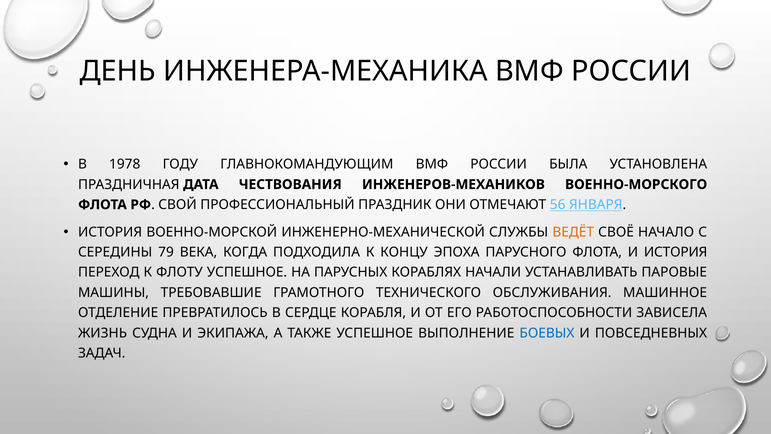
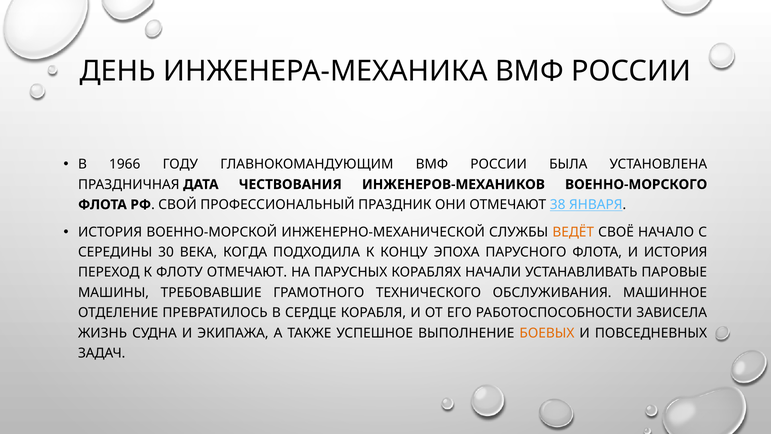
1978: 1978 -> 1966 (125, 164)
56: 56 -> 38 (558, 205)
79: 79 -> 30 (166, 252)
ФЛОТУ УСПЕШНОЕ: УСПЕШНОЕ -> ОТМЕЧАЮТ (247, 272)
БОЕВЫХ colour: blue -> orange (547, 333)
